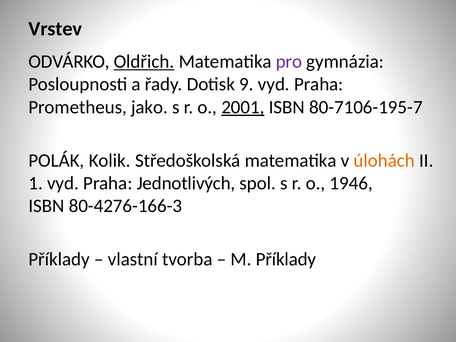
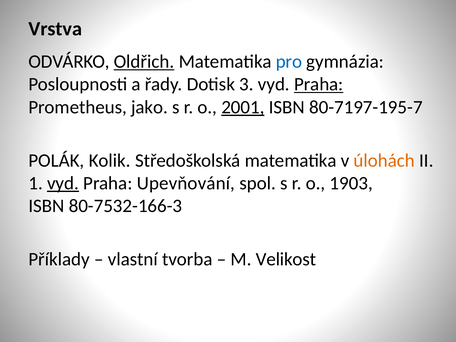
Vrstev: Vrstev -> Vrstva (55, 29)
pro colour: purple -> blue (289, 62)
9: 9 -> 3 (246, 84)
Praha underline: none -> present (319, 84)
80-7106-195-7: 80-7106-195-7 -> 80-7197-195-7 (366, 107)
vyd underline: none -> present (63, 183)
Jednotlivých: Jednotlivých -> Upevňování (186, 183)
1946: 1946 -> 1903 (351, 183)
80-4276-166-3: 80-4276-166-3 -> 80-7532-166-3 (125, 206)
M Příklady: Příklady -> Velikost (286, 259)
